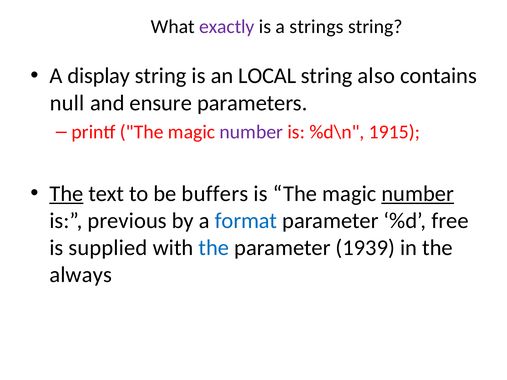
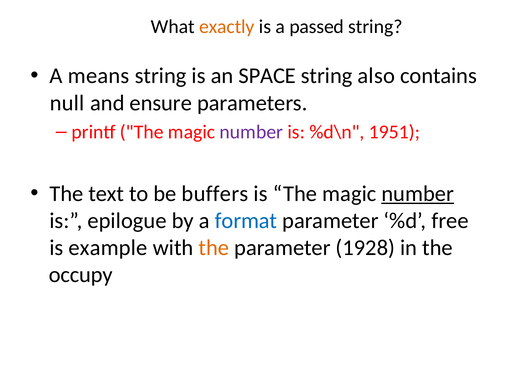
exactly colour: purple -> orange (227, 27)
strings: strings -> passed (317, 27)
display: display -> means (99, 76)
LOCAL: LOCAL -> SPACE (267, 76)
1915: 1915 -> 1951 (395, 132)
The underline: present -> none (66, 194)
previous: previous -> epilogue (127, 221)
supplied: supplied -> example (108, 248)
the colour: blue -> orange (214, 248)
1939: 1939 -> 1928 (365, 248)
always: always -> occupy (81, 275)
